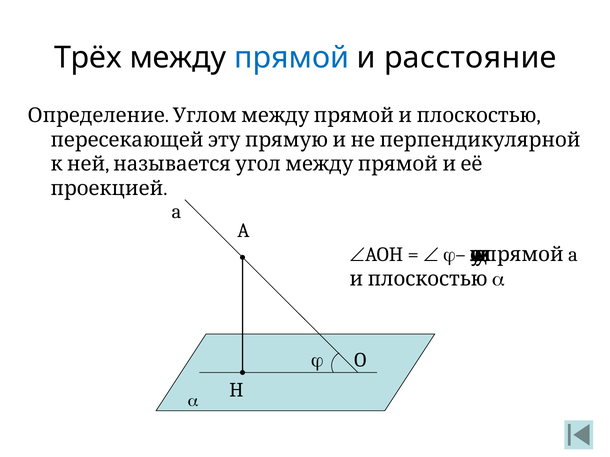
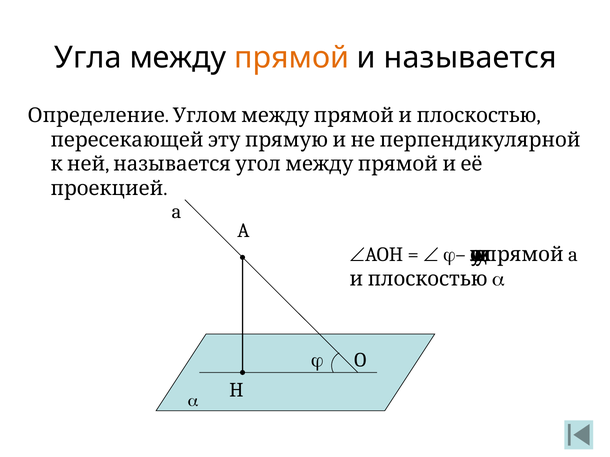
Трёх: Трёх -> Угла (88, 58)
прямой colour: blue -> orange (292, 58)
расстояние: расстояние -> называется (470, 58)
